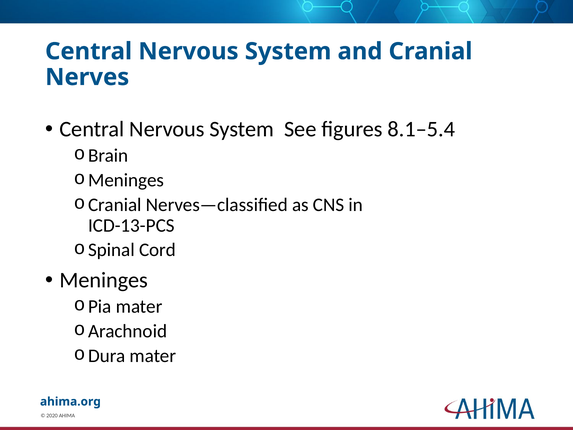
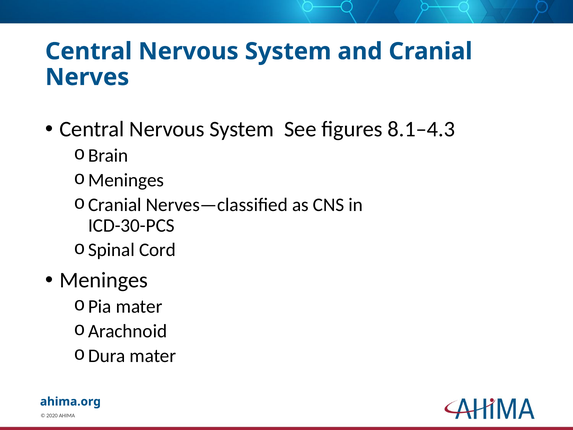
8.1–5.4: 8.1–5.4 -> 8.1–4.3 (421, 129)
ICD-13-PCS: ICD-13-PCS -> ICD-30-PCS (131, 225)
